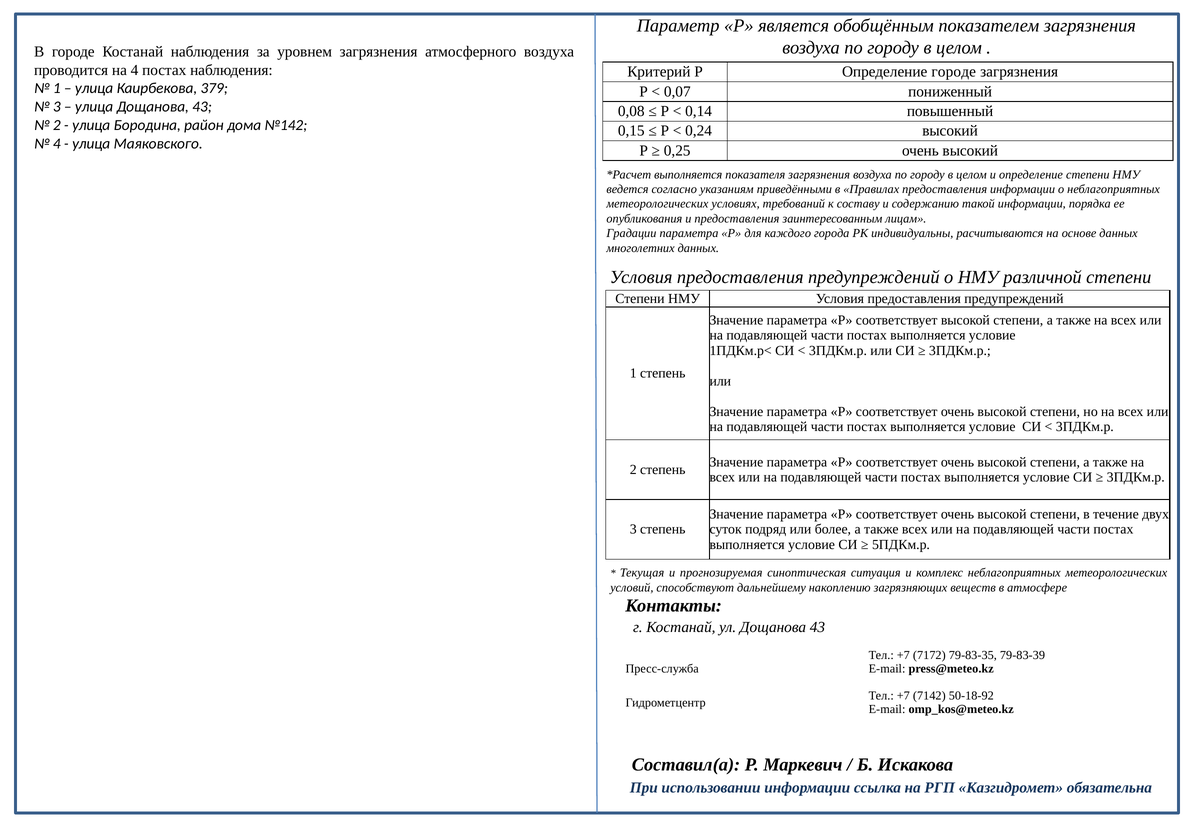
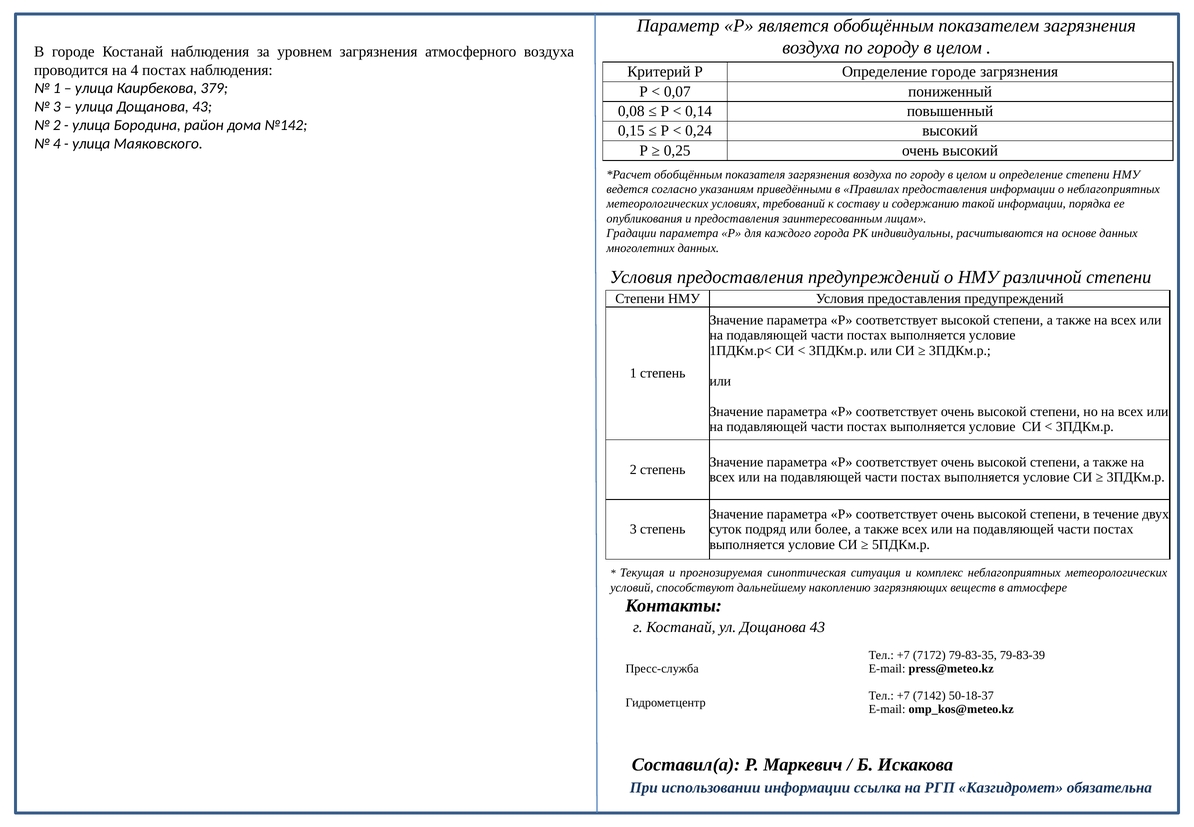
выполняется: выполняется -> обобщённым (688, 175)
50-18-92: 50-18-92 -> 50-18-37 (971, 695)
